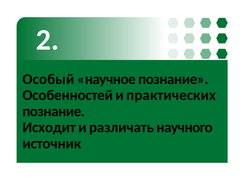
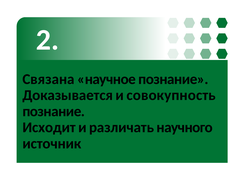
Особый: Особый -> Связана (48, 79)
Особенностей: Особенностей -> Доказывается (68, 95)
практических: практических -> совокупность (171, 95)
